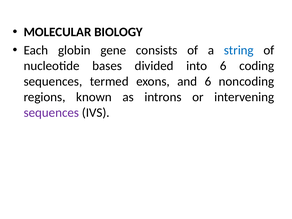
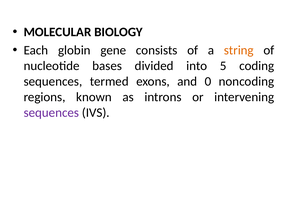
string colour: blue -> orange (239, 50)
into 6: 6 -> 5 (223, 66)
and 6: 6 -> 0 (208, 81)
